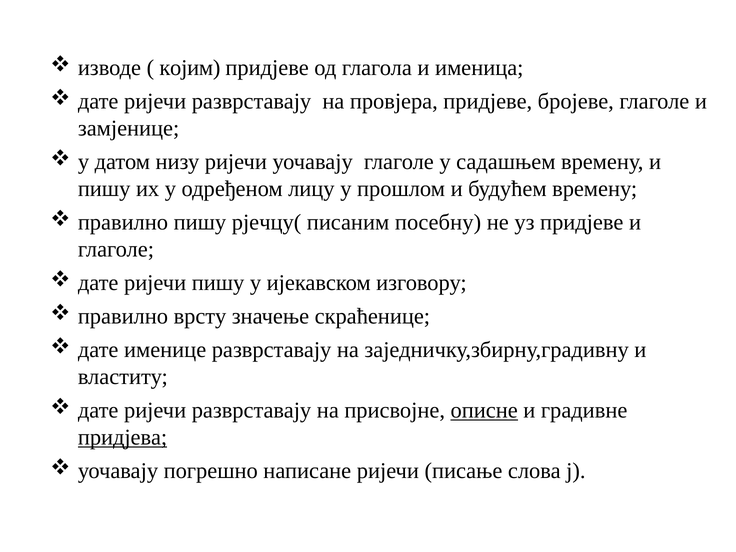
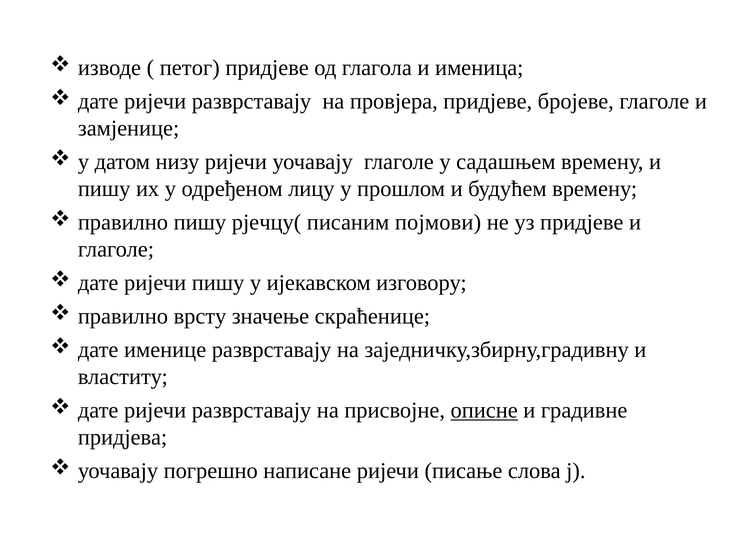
којим: којим -> петог (190, 68)
посебну: посебну -> појмови (438, 222)
придјева underline: present -> none (123, 437)
